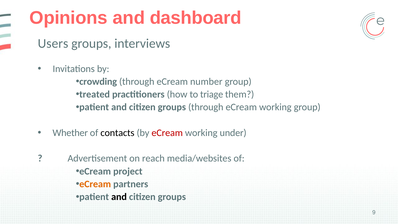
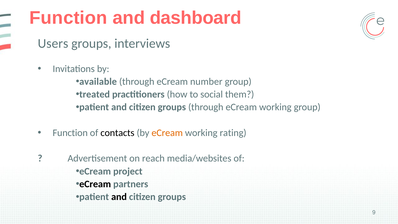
Opinions: Opinions -> Function (68, 18)
crowding: crowding -> available (98, 81)
triage: triage -> social (212, 94)
Whether: Whether -> Function (70, 133)
eCream colour: red -> orange (167, 133)
under: under -> rating (233, 133)
eCream colour: orange -> black (95, 184)
